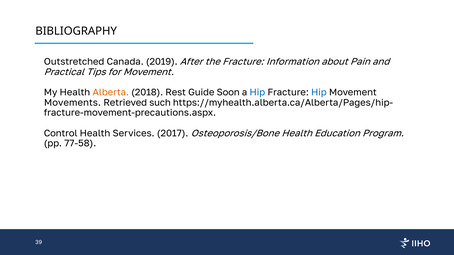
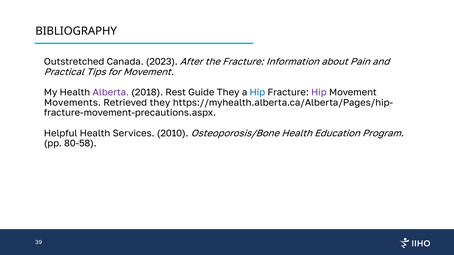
2019: 2019 -> 2023 (162, 62)
Alberta colour: orange -> purple (111, 93)
Guide Soon: Soon -> They (228, 93)
Hip colour: blue -> purple (319, 93)
Retrieved such: such -> they (160, 103)
Control: Control -> Helpful (61, 133)
2017: 2017 -> 2010 (173, 133)
77-58: 77-58 -> 80-58 (80, 144)
